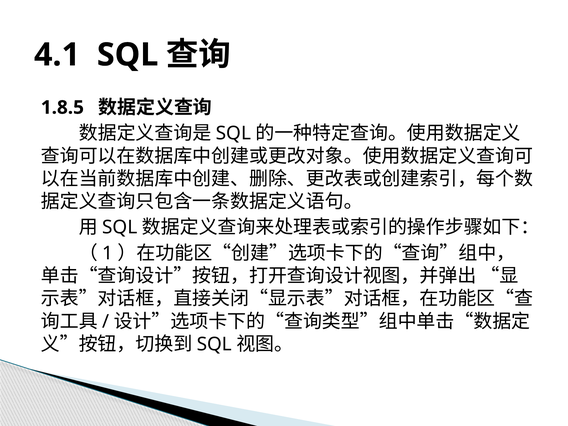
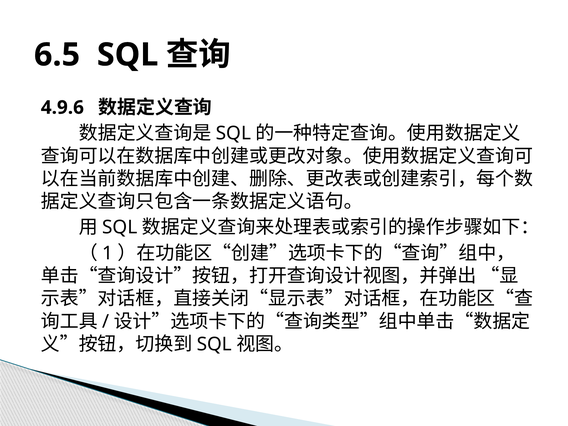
4.1: 4.1 -> 6.5 (57, 55)
1.8.5: 1.8.5 -> 4.9.6 (62, 108)
